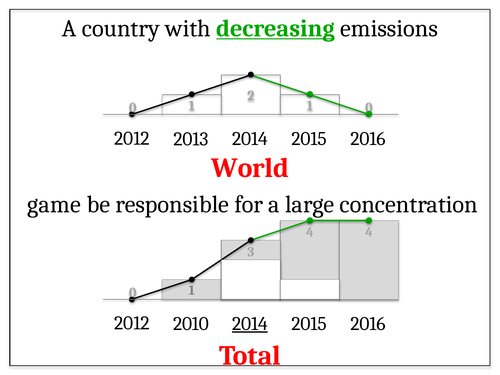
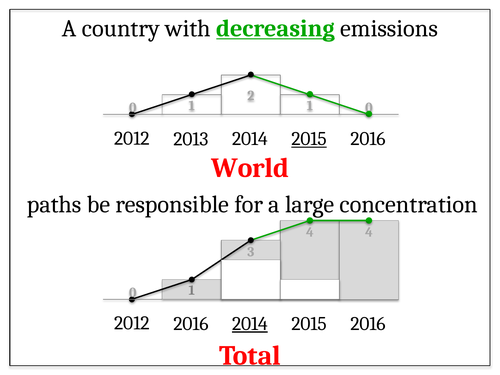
2015 underline: none -> present (309, 139)
game: game -> paths (54, 204)
2012 2010: 2010 -> 2016 (191, 324)
